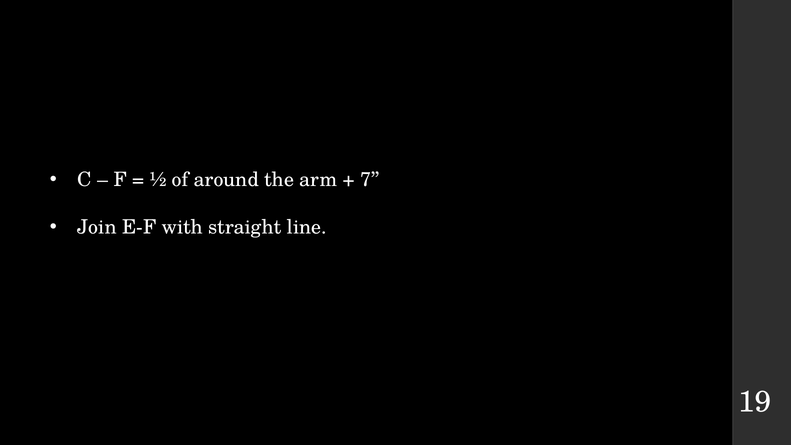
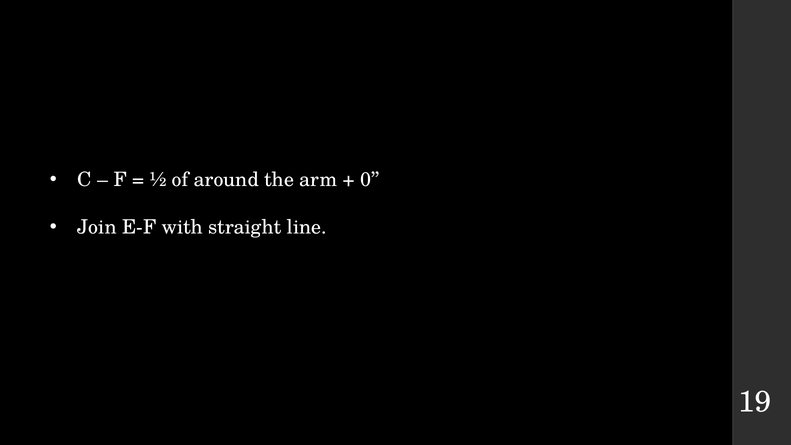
7: 7 -> 0 (370, 180)
